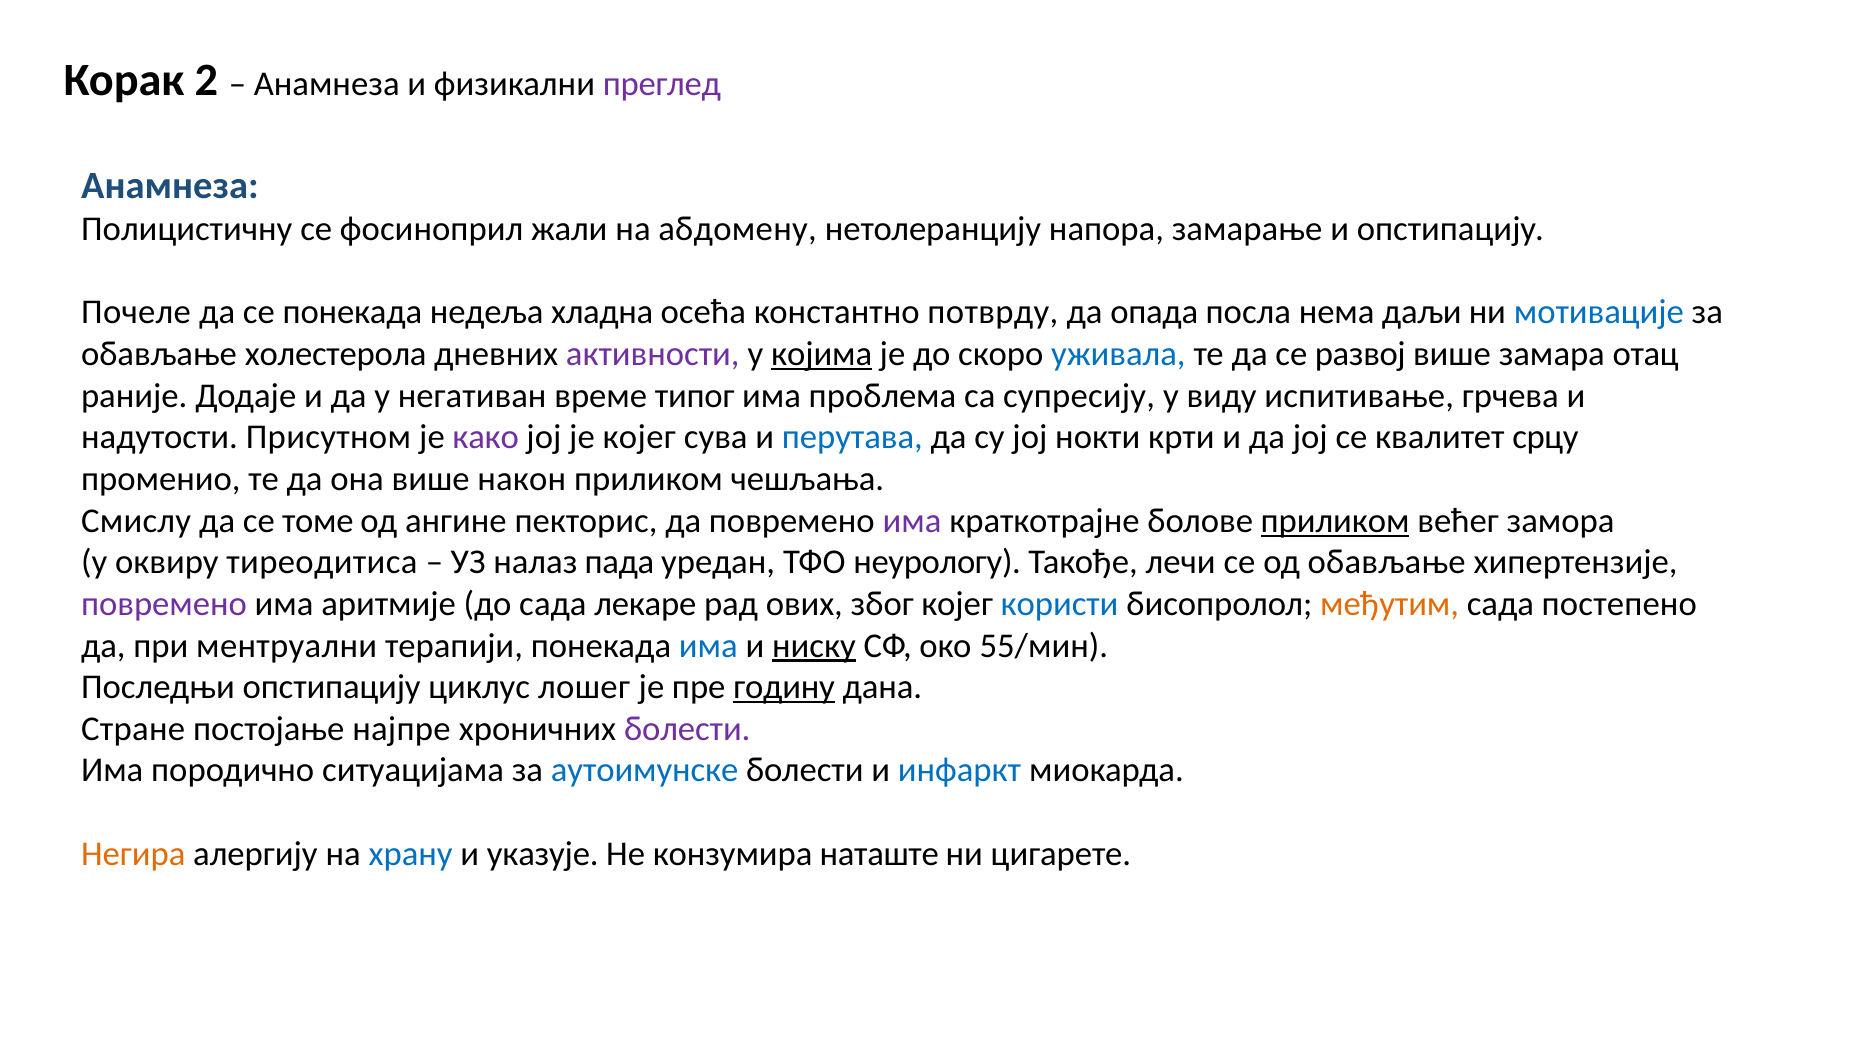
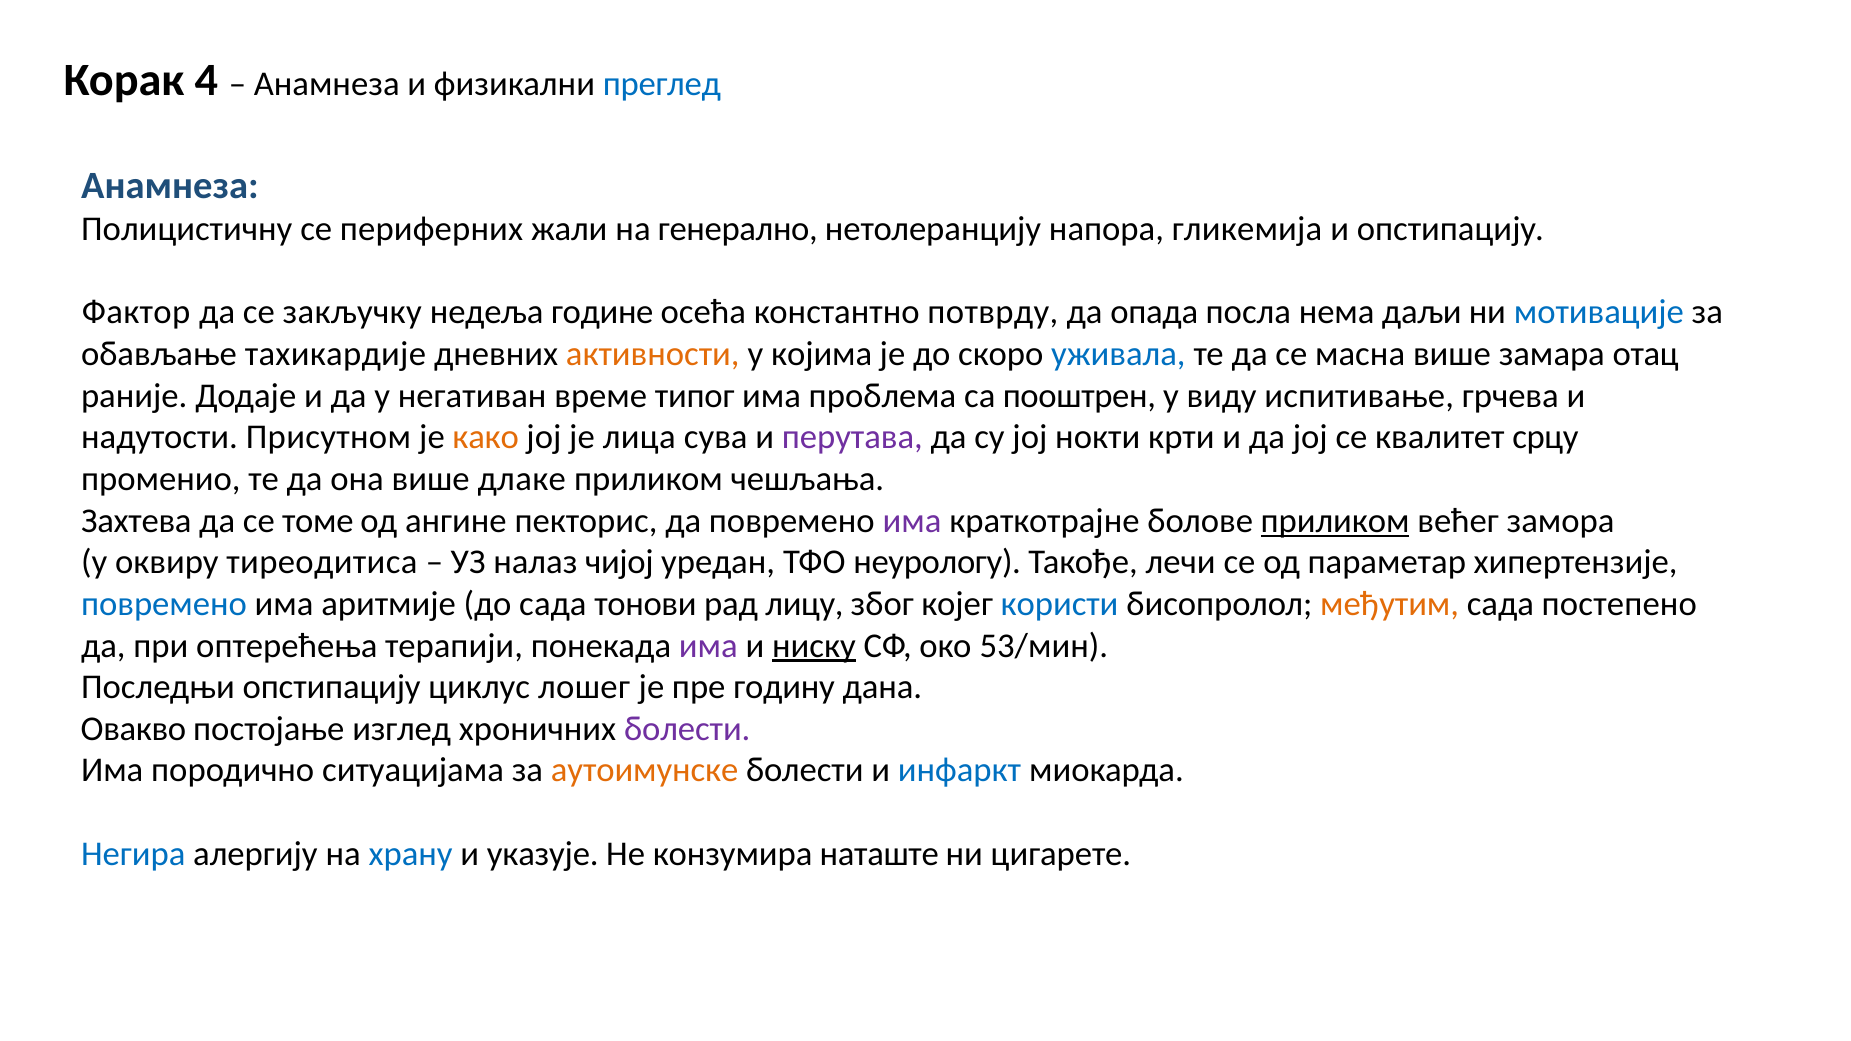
2: 2 -> 4 (206, 80)
преглед colour: purple -> blue (662, 84)
фосиноприл: фосиноприл -> периферних (432, 229)
абдомену: абдомену -> генерално (738, 229)
замарање: замарање -> гликемија (1247, 229)
Почеле: Почеле -> Фактор (136, 312)
се понекада: понекада -> закључку (352, 312)
хладна: хладна -> године (602, 312)
холестерола: холестерола -> тахикардије (335, 354)
активности colour: purple -> orange (653, 354)
којима underline: present -> none (822, 354)
развој: развој -> масна (1360, 354)
супресију: супресију -> пооштрен (1079, 396)
како colour: purple -> orange (486, 437)
је којег: којег -> лица (639, 437)
перутава colour: blue -> purple (852, 437)
након: након -> длаке (522, 479)
Смислу: Смислу -> Захтева (136, 521)
пада: пада -> чијој (619, 562)
од обављање: обављање -> параметар (1387, 562)
повремено colour: purple -> blue (164, 604)
лекаре: лекаре -> тонови (645, 604)
ових: ових -> лицу (805, 604)
ментруални: ментруални -> оптерећења (287, 646)
има colour: blue -> purple (708, 646)
55/мин: 55/мин -> 53/мин (1044, 646)
годину underline: present -> none (784, 687)
Стране: Стране -> Овакво (133, 729)
најпре: најпре -> изглед (402, 729)
аутоимунске colour: blue -> orange (645, 771)
Негира colour: orange -> blue (133, 854)
